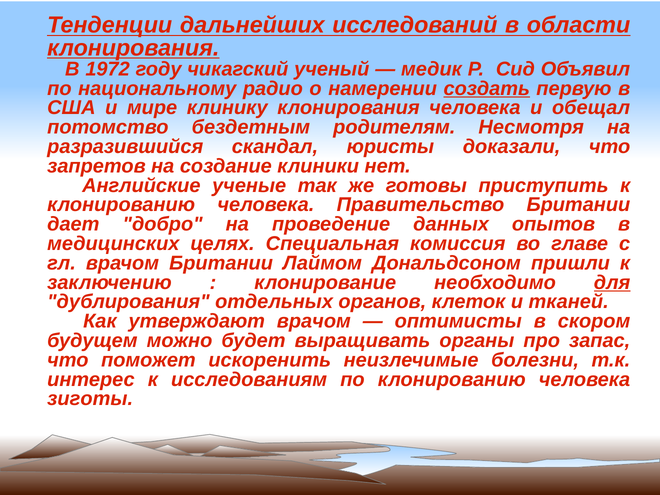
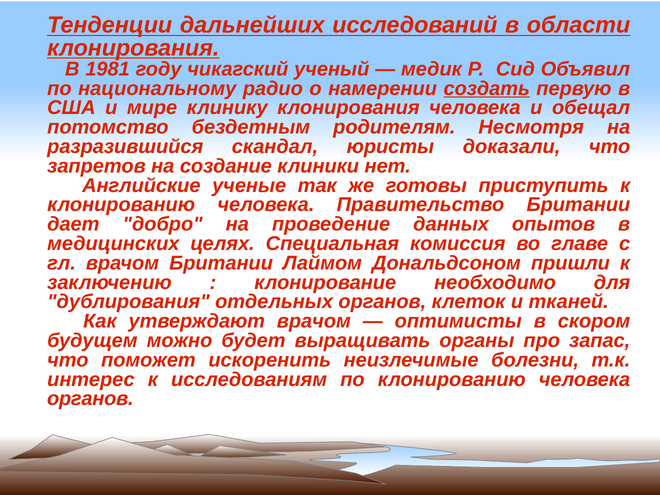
1972: 1972 -> 1981 (108, 69)
для underline: present -> none (612, 282)
зиготы: зиготы -> органов (90, 399)
